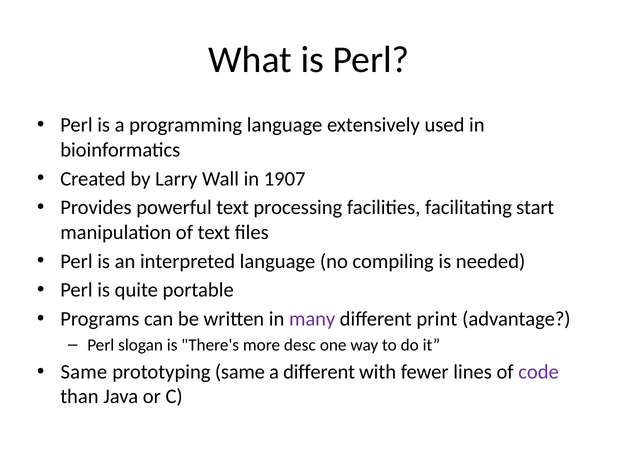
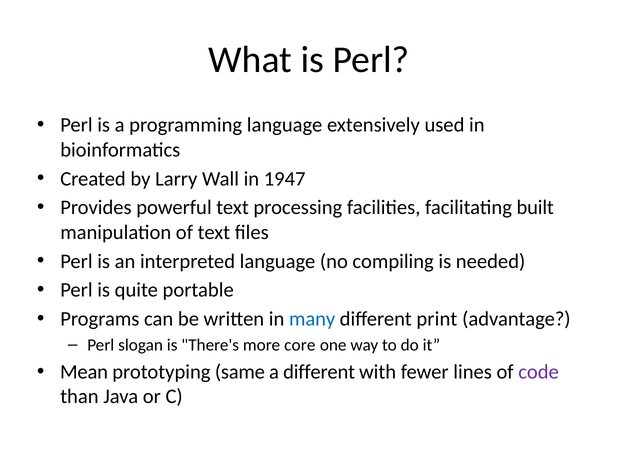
1907: 1907 -> 1947 (285, 179)
start: start -> built (535, 207)
many colour: purple -> blue (312, 319)
desc: desc -> core (300, 345)
Same: Same -> Mean (84, 372)
